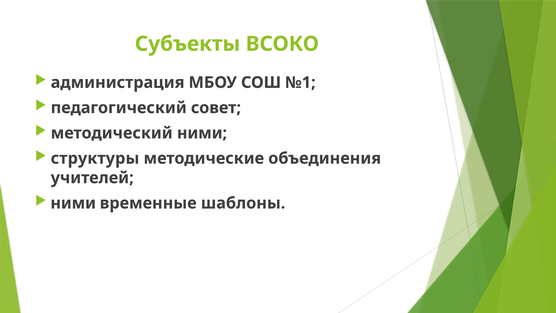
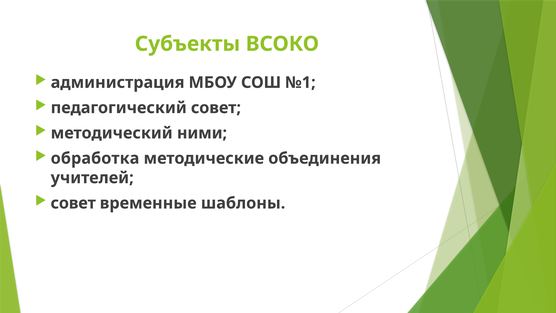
структуры: структуры -> обработка (95, 158)
ними: ними -> совет (73, 203)
